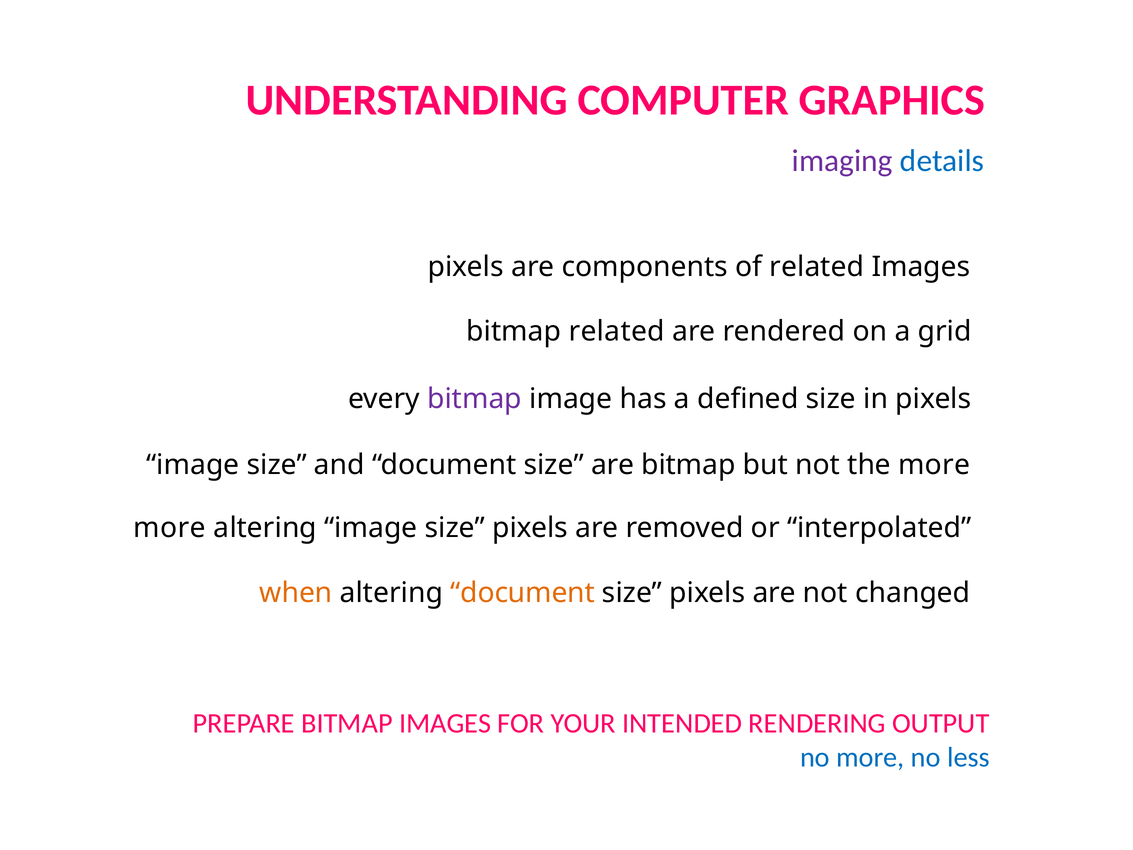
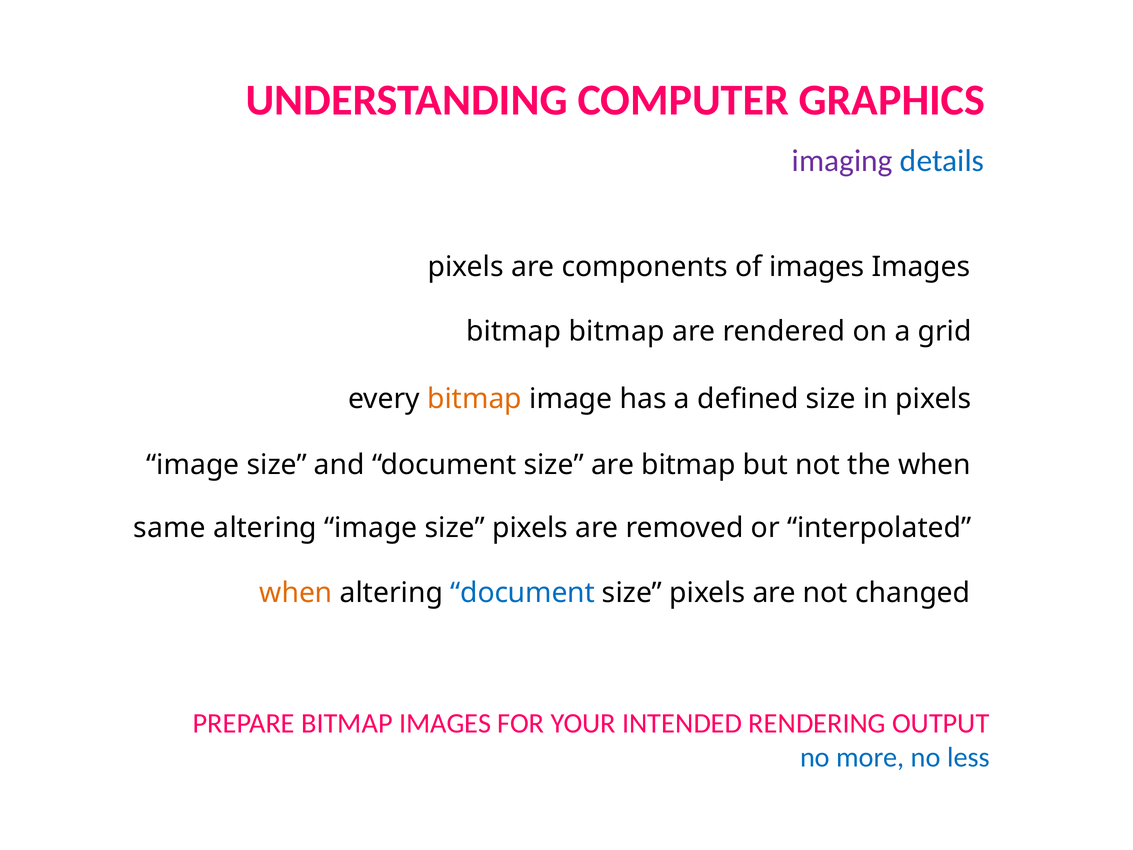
of related: related -> images (817, 267)
bitmap related: related -> bitmap (617, 331)
bitmap colour: purple -> orange (475, 399)
the more: more -> when (934, 465)
more: more -> same (170, 528)
document colour: orange -> blue (523, 593)
